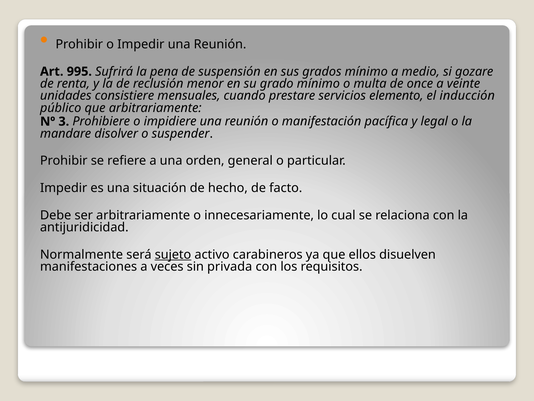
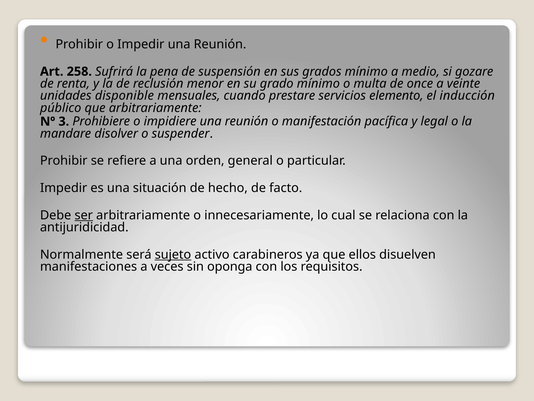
995: 995 -> 258 (79, 71)
consistiere: consistiere -> disponible (124, 96)
ser underline: none -> present (84, 215)
privada: privada -> oponga (230, 266)
